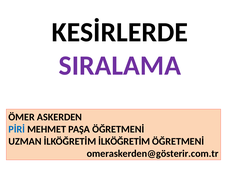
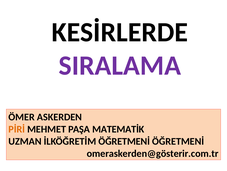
PİRİ colour: blue -> orange (17, 129)
PAŞA ÖĞRETMENİ: ÖĞRETMENİ -> MATEMATİK (118, 129)
İLKÖĞRETİM İLKÖĞRETİM: İLKÖĞRETİM -> ÖĞRETMENİ (124, 141)
